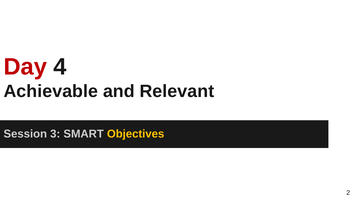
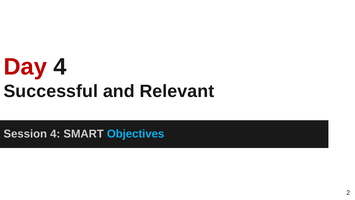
Achievable: Achievable -> Successful (51, 91)
Session 3: 3 -> 4 (55, 134)
Objectives colour: yellow -> light blue (136, 134)
